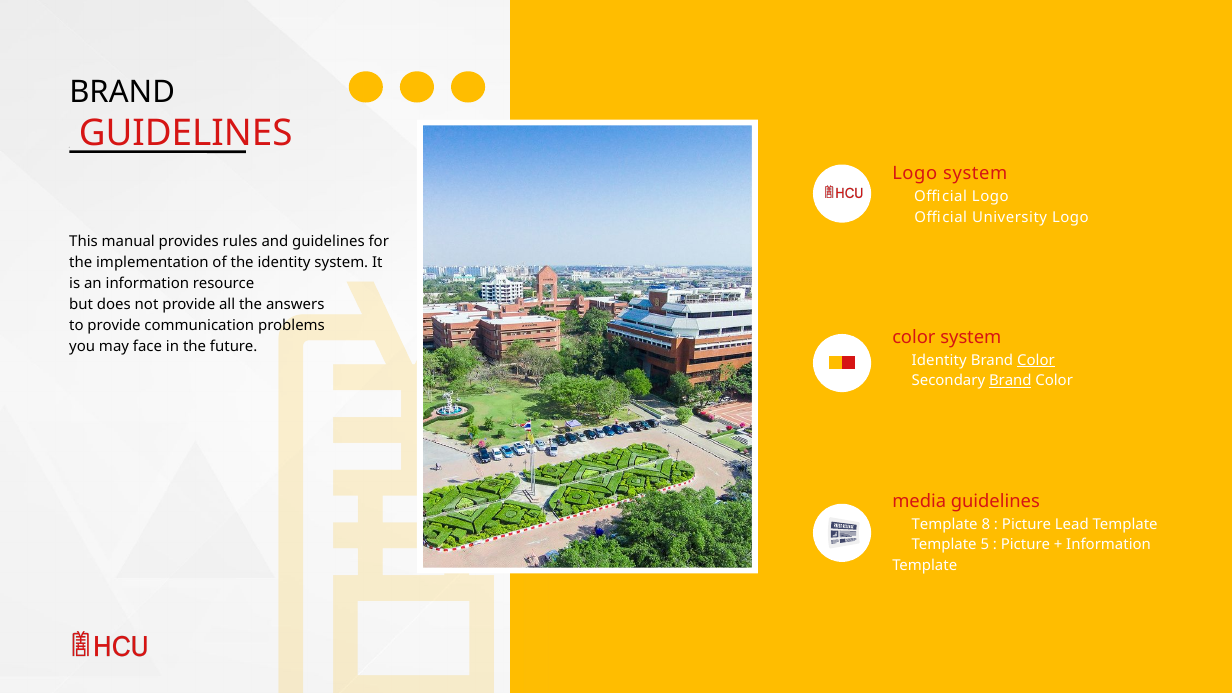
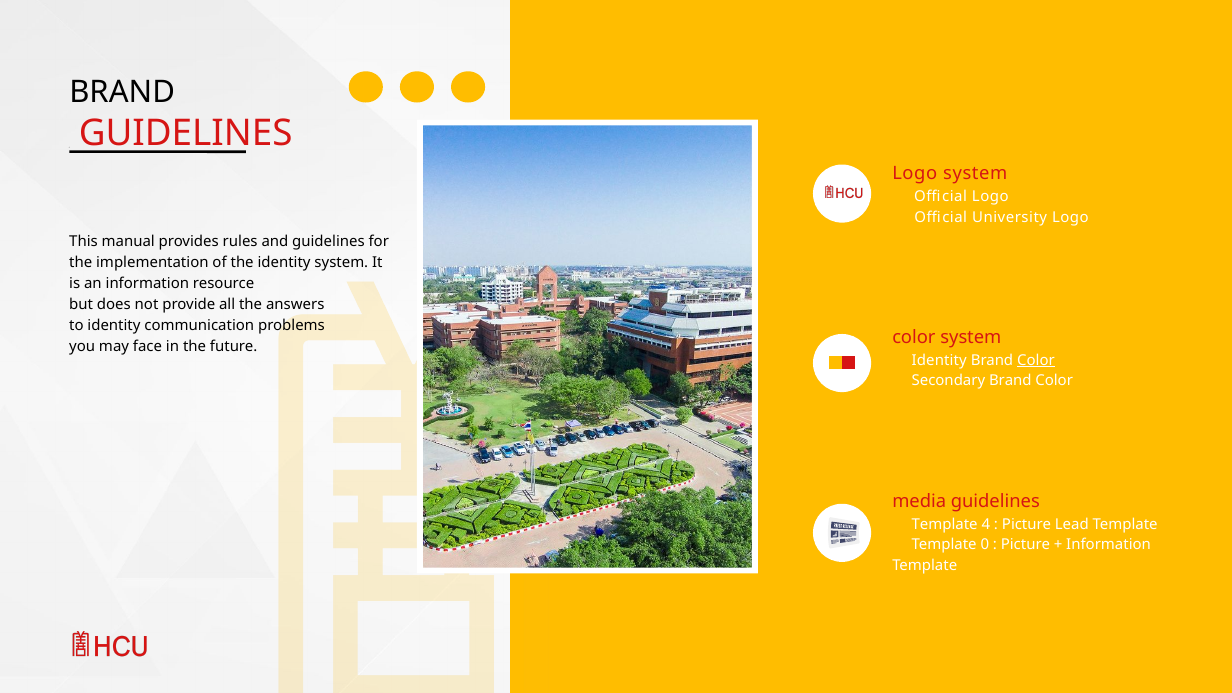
to provide: provide -> identity (114, 326)
Brand underline: present -> none (1010, 381)
8: 8 -> 4 (986, 524)
5: 5 -> 0 (985, 545)
